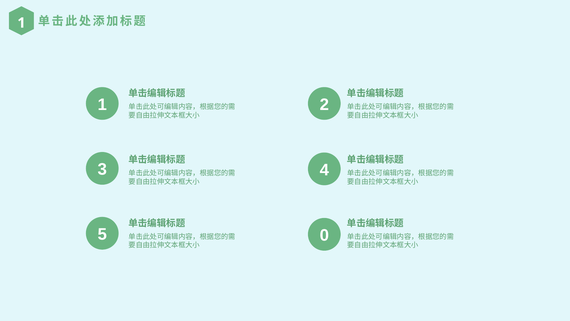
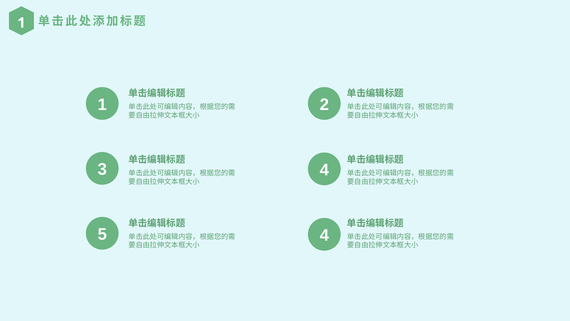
5 0: 0 -> 4 (324, 235)
